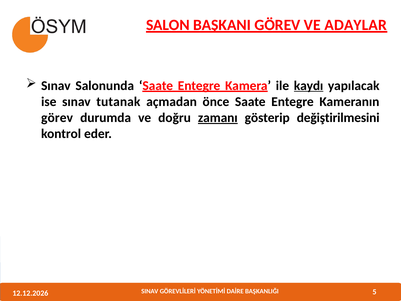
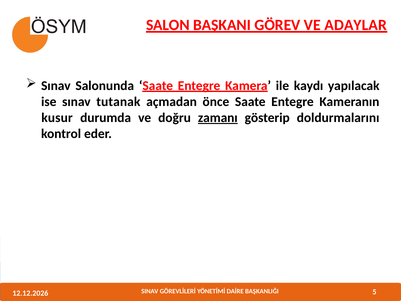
kaydı underline: present -> none (309, 86)
görev: görev -> kusur (57, 118)
değiştirilmesini: değiştirilmesini -> doldurmalarını (338, 118)
